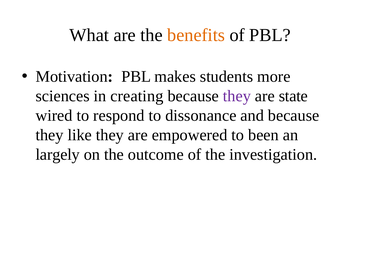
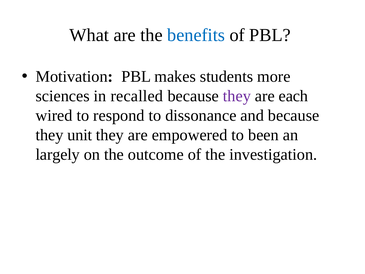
benefits colour: orange -> blue (196, 35)
creating: creating -> recalled (137, 96)
state: state -> each (293, 96)
like: like -> unit (80, 135)
